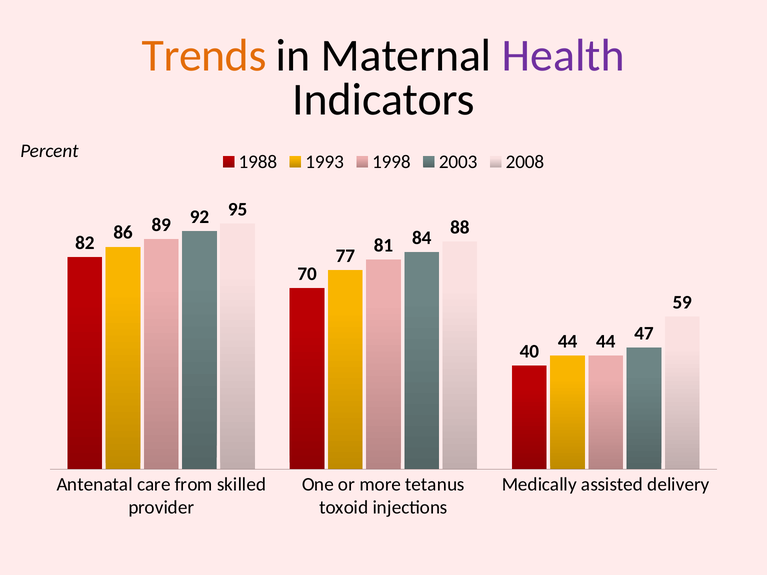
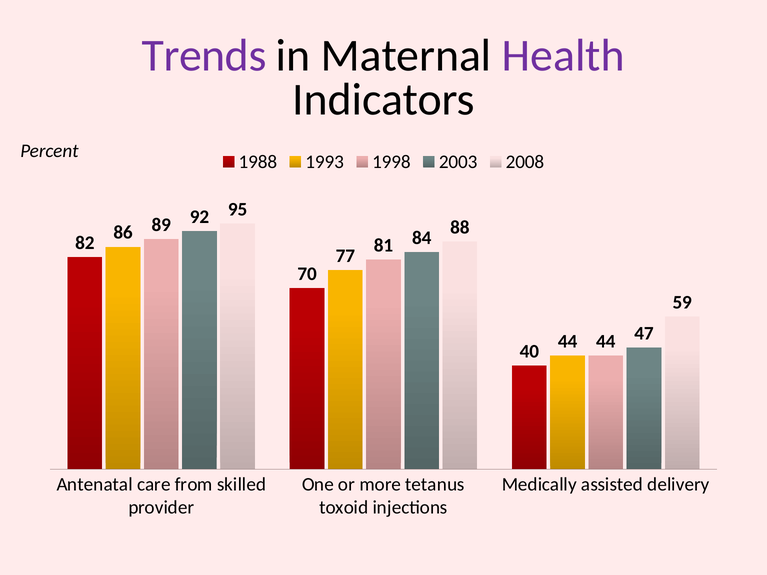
Trends colour: orange -> purple (204, 56)
